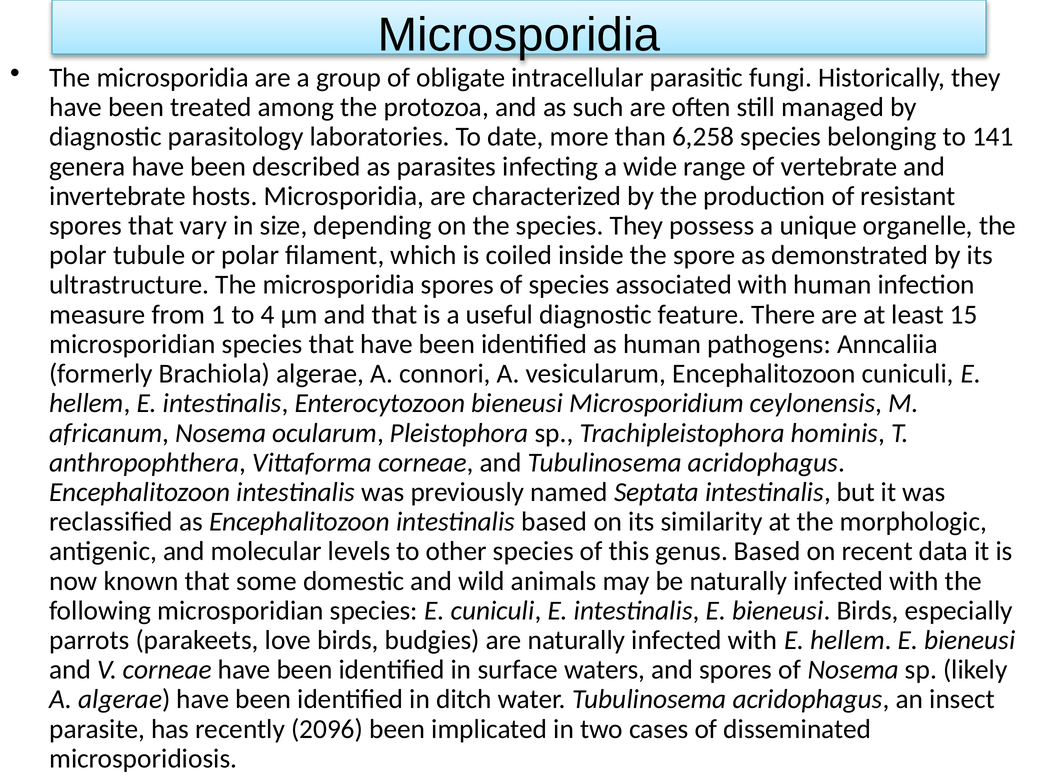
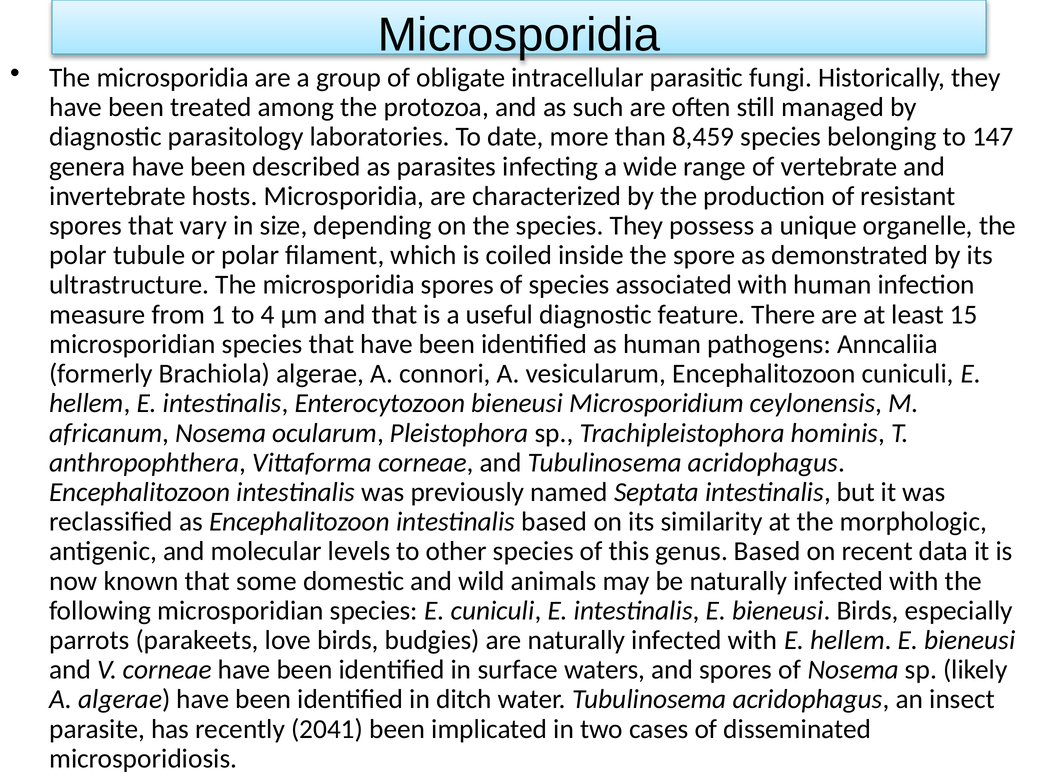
6,258: 6,258 -> 8,459 (703, 137)
141: 141 -> 147 (993, 137)
2096: 2096 -> 2041 (327, 729)
